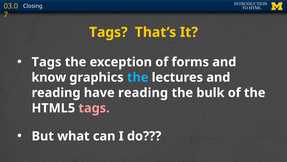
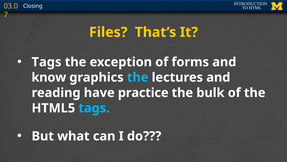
Tags: Tags -> Files (108, 32)
have reading: reading -> practice (143, 92)
tags colour: pink -> light blue (94, 108)
